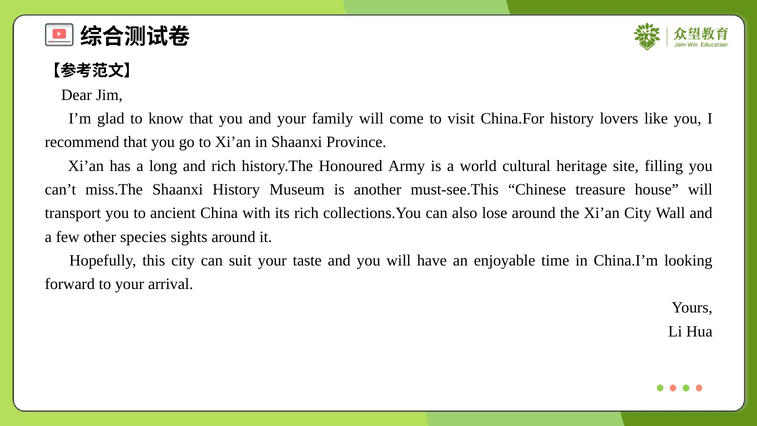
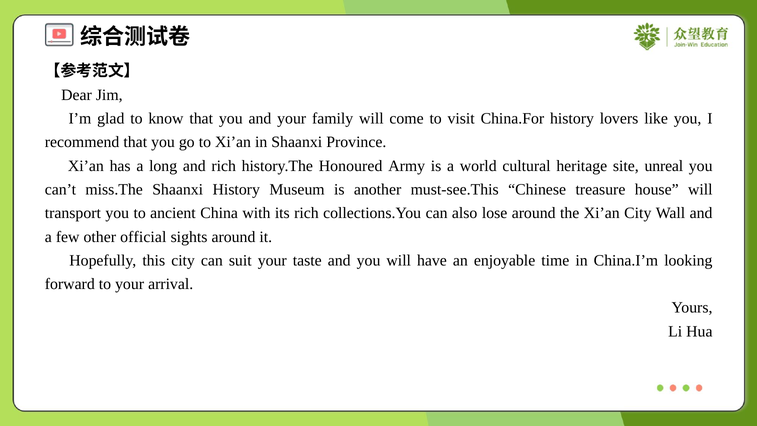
filling: filling -> unreal (664, 166)
species: species -> official (143, 237)
